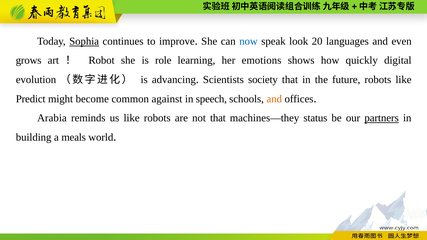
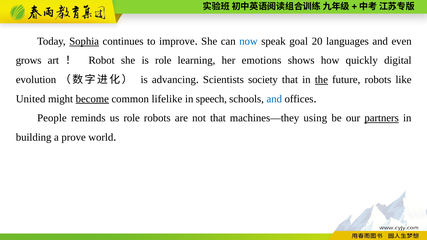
look: look -> goal (299, 41)
the underline: none -> present (321, 80)
Predict: Predict -> United (31, 99)
become underline: none -> present (92, 99)
against: against -> lifelike (167, 99)
and colour: orange -> blue (274, 99)
Arabia: Arabia -> People (52, 118)
us like: like -> role (132, 118)
status: status -> using (315, 118)
meals: meals -> prove (74, 137)
